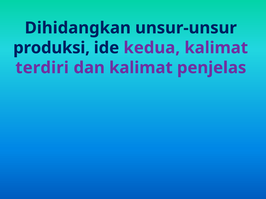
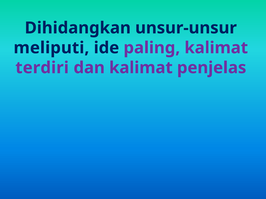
produksi: produksi -> meliputi (51, 48)
kedua: kedua -> paling (152, 48)
